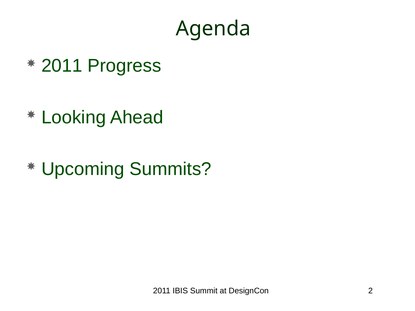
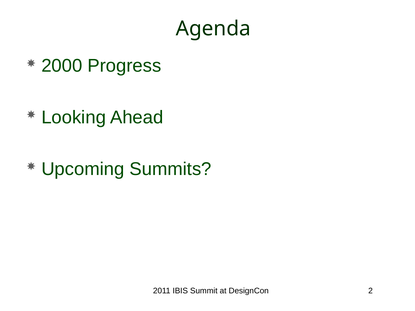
2011: 2011 -> 2000 (62, 66)
